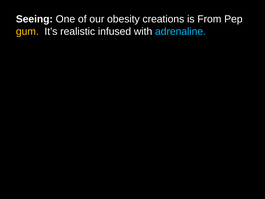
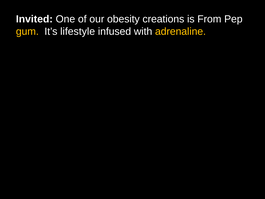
Seeing: Seeing -> Invited (34, 19)
realistic: realistic -> lifestyle (78, 31)
adrenaline colour: light blue -> yellow (181, 31)
